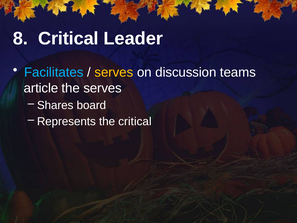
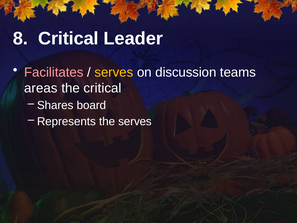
Facilitates colour: light blue -> pink (54, 72)
article: article -> areas (41, 88)
the serves: serves -> critical (102, 88)
the critical: critical -> serves (135, 121)
